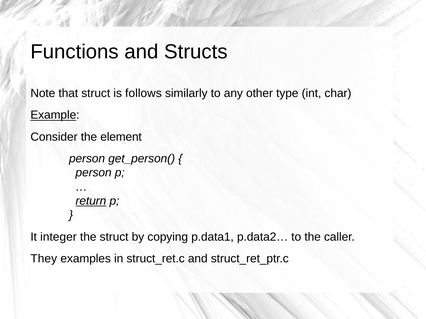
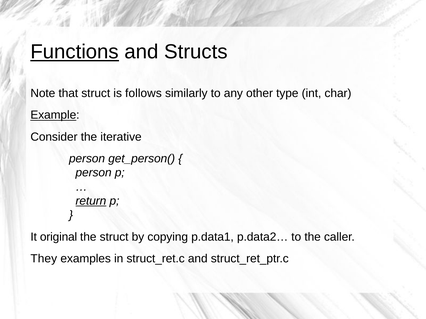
Functions underline: none -> present (75, 52)
element: element -> iterative (121, 137)
integer: integer -> original (59, 237)
